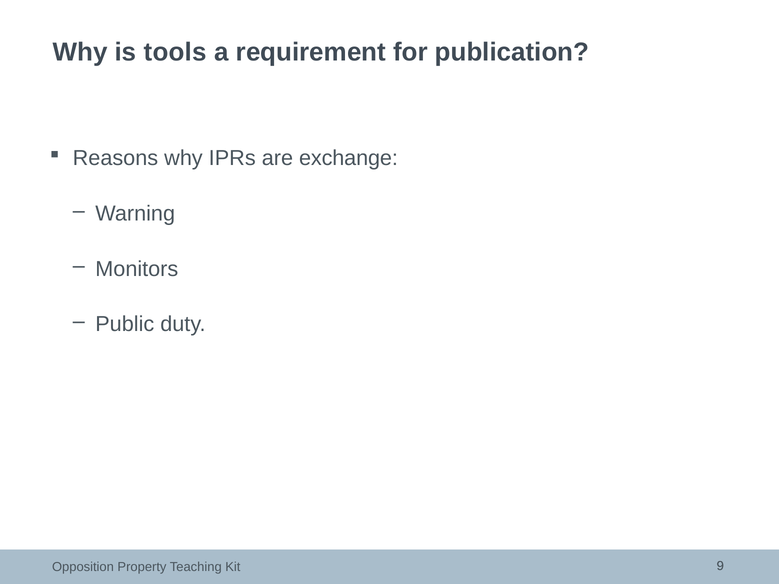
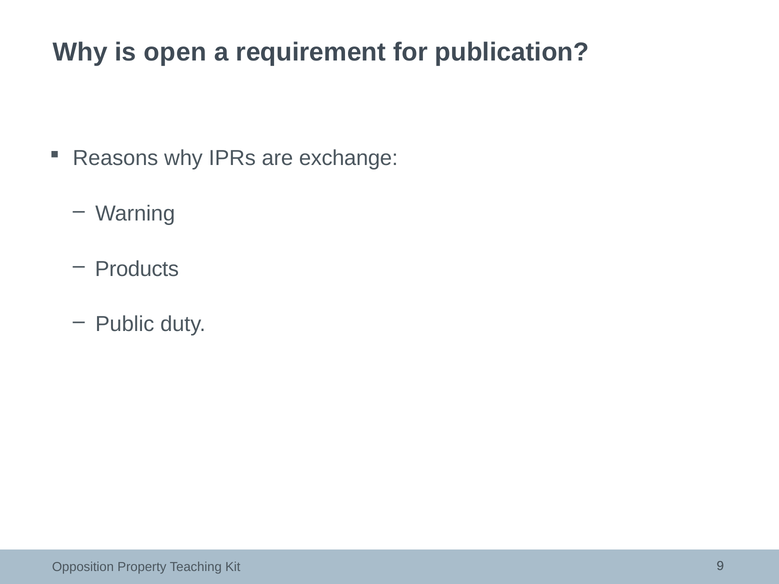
tools: tools -> open (175, 52)
Monitors: Monitors -> Products (137, 269)
